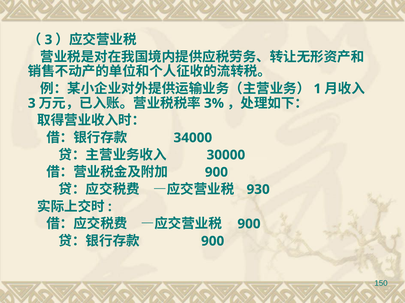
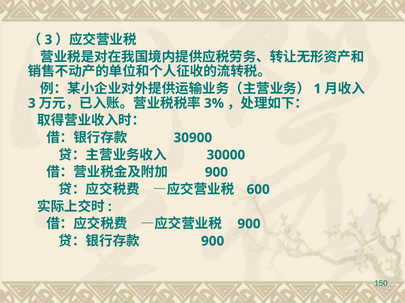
34000: 34000 -> 30900 (193, 138)
930: 930 -> 600 (258, 190)
